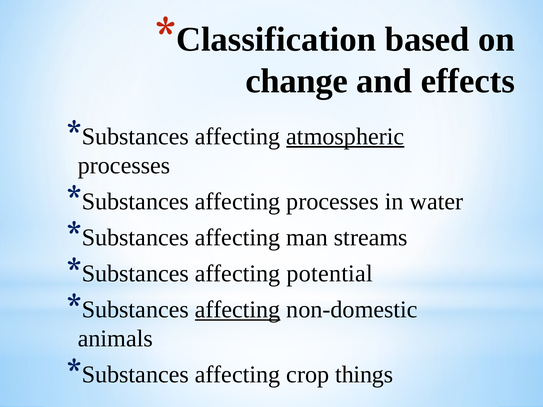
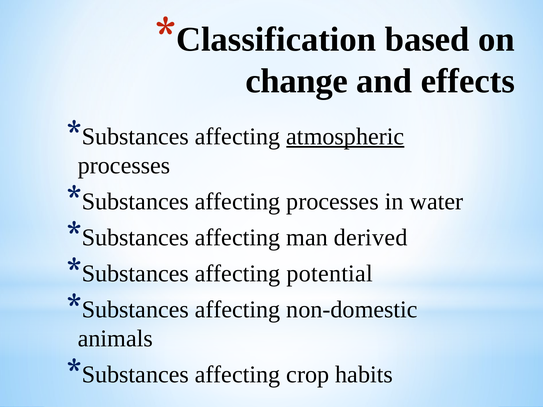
streams: streams -> derived (371, 238)
affecting underline: present -> none (238, 310)
things: things -> habits (364, 375)
